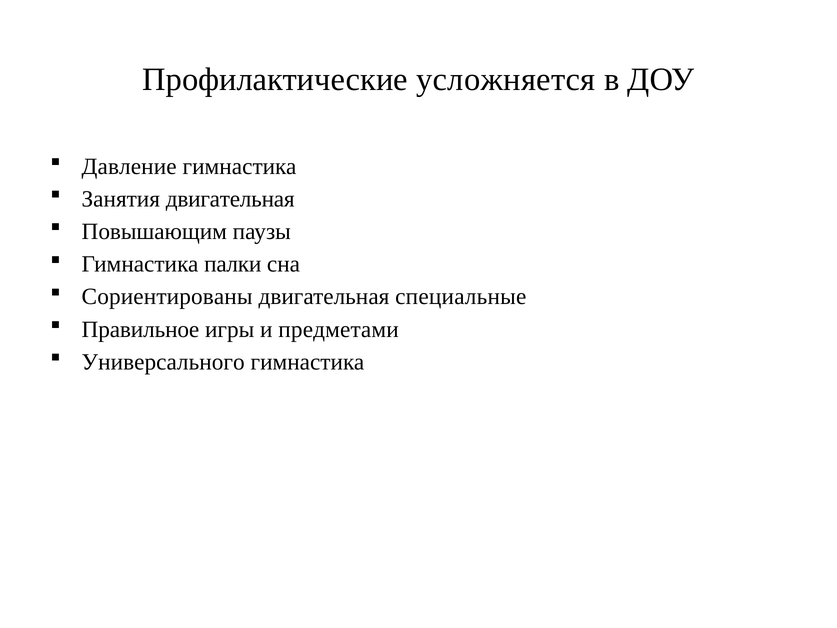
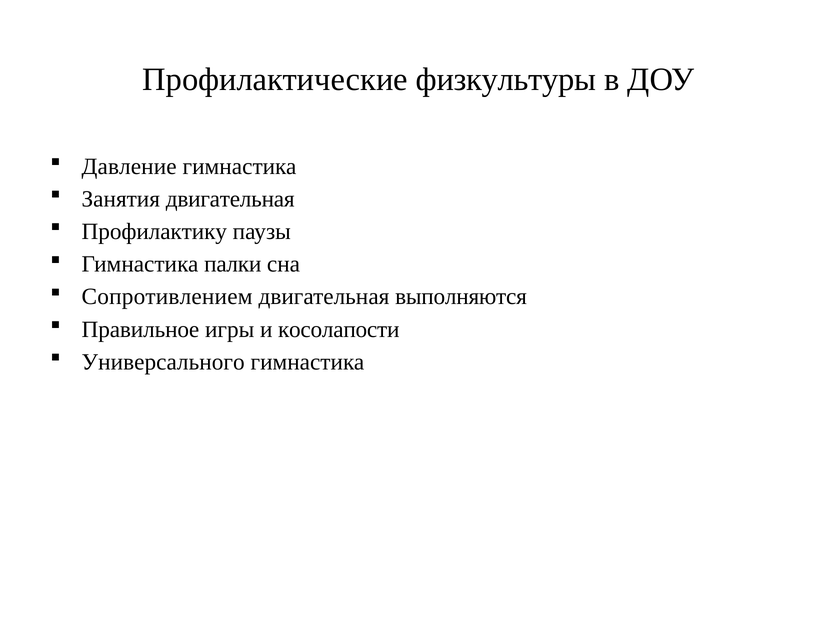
усложняется: усложняется -> физкультуры (506, 80)
Повышающим: Повышающим -> Профилактику (154, 231)
Сориентированы: Сориентированы -> Сопротивлением (167, 297)
специальные: специальные -> выполняются (461, 297)
предметами: предметами -> косолапости (339, 329)
